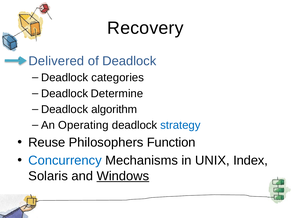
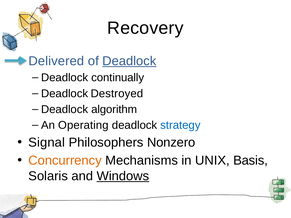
Deadlock underline: none -> present (129, 61)
categories: categories -> continually (118, 78)
Determine: Determine -> Destroyed (117, 94)
Reuse: Reuse -> Signal (47, 143)
Function: Function -> Nonzero (171, 143)
Concurrency colour: blue -> orange (65, 161)
Index: Index -> Basis (251, 161)
